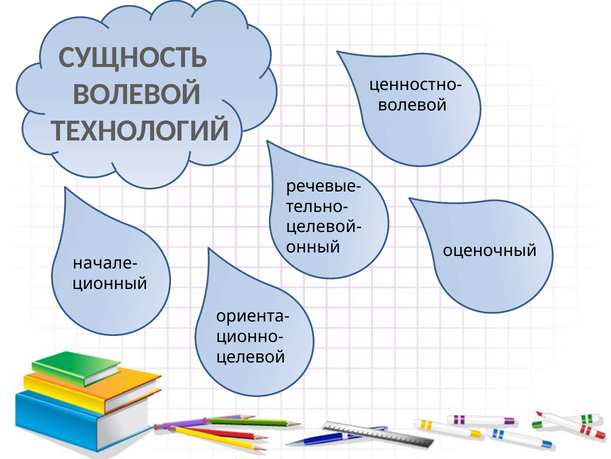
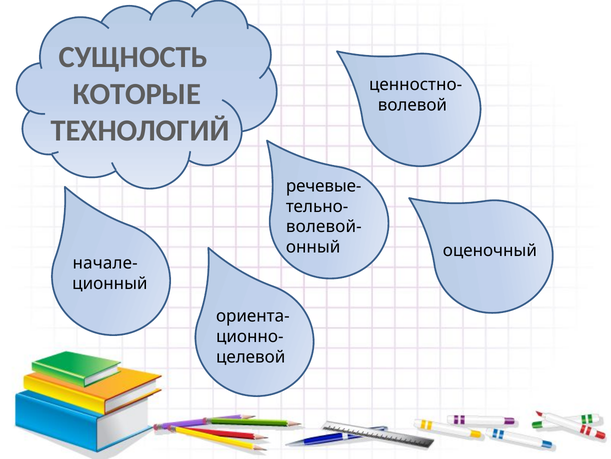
ВОЛЕВОЙ: ВОЛЕВОЙ -> КОТОРЫЕ (137, 94)
целевой-: целевой- -> волевой- (324, 227)
